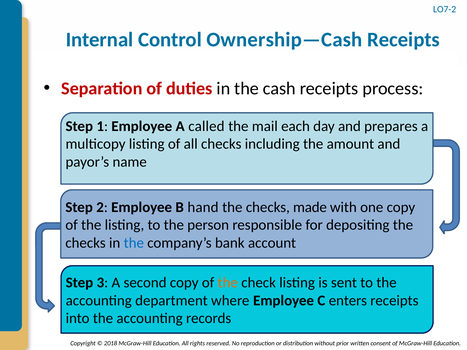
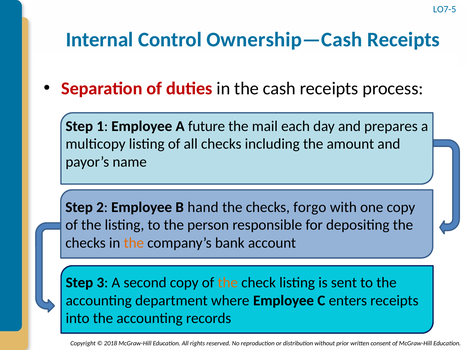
LO7-2: LO7-2 -> LO7-5 (445, 9)
called: called -> future (207, 126)
made: made -> forgo (310, 207)
the colour: blue -> orange (134, 243)
